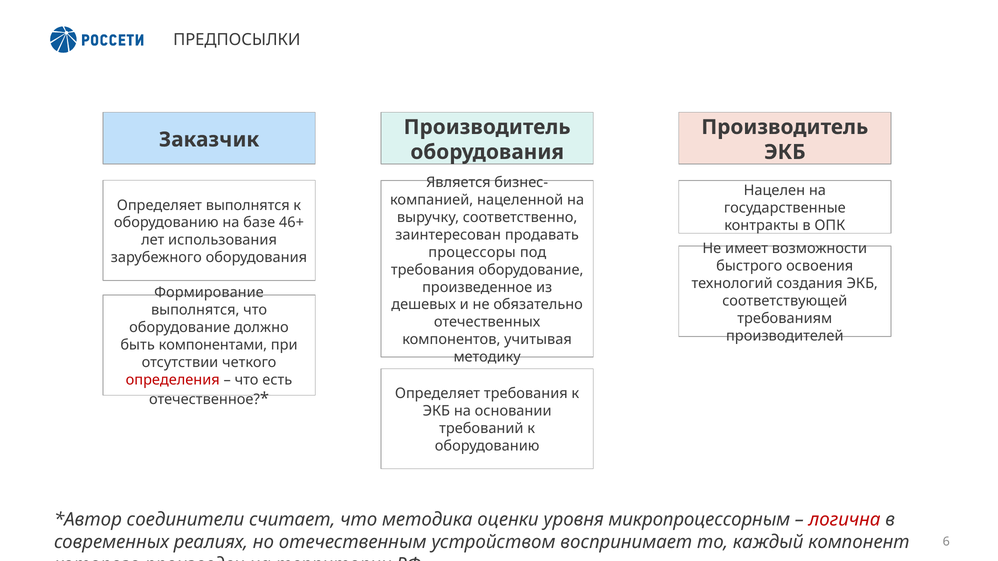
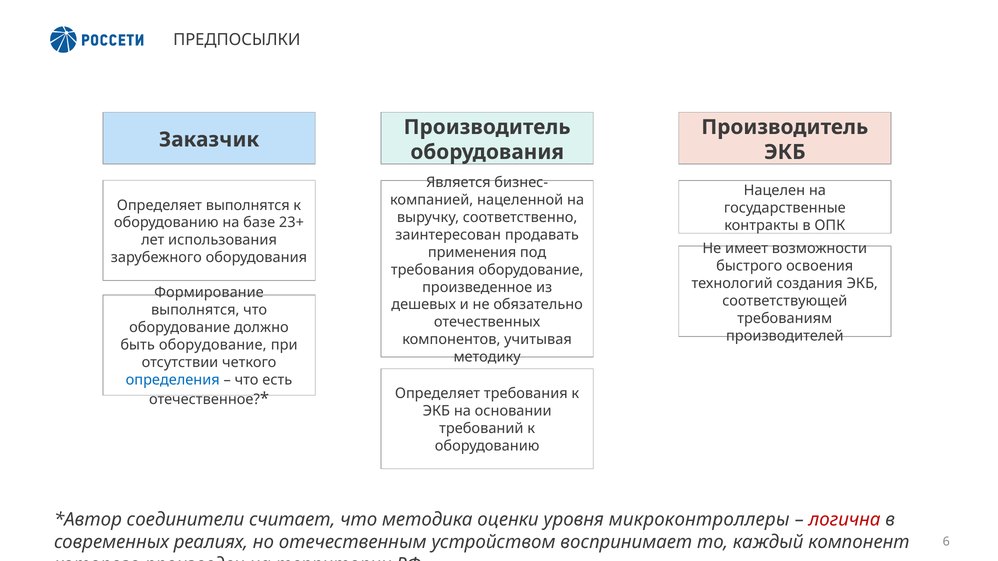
46+: 46+ -> 23+ (291, 223)
процессоры: процессоры -> применения (472, 252)
быть компонентами: компонентами -> оборудование (213, 345)
определения colour: red -> blue (173, 380)
микропроцессорным: микропроцессорным -> микроконтроллеры (699, 520)
